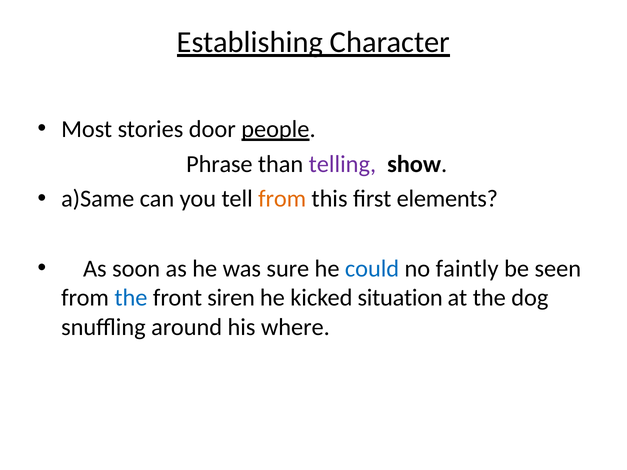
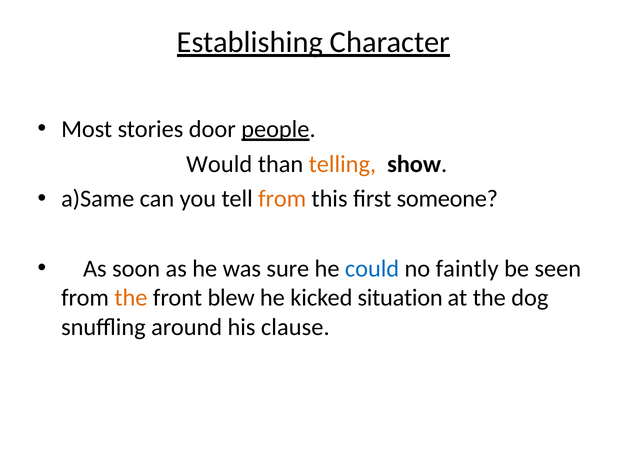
Phrase: Phrase -> Would (219, 164)
telling colour: purple -> orange (342, 164)
elements: elements -> someone (447, 199)
the colour: blue -> orange (131, 298)
siren: siren -> blew (231, 298)
where: where -> clause (295, 327)
